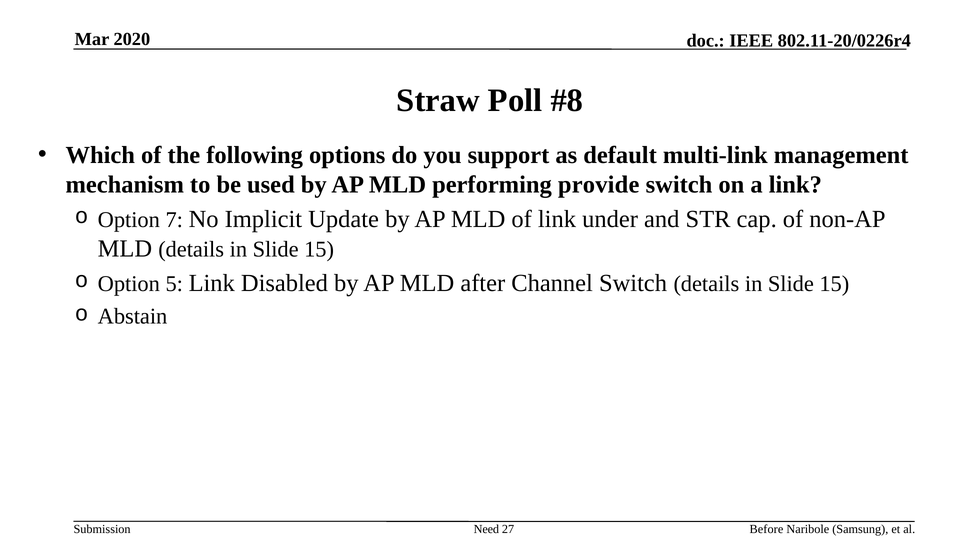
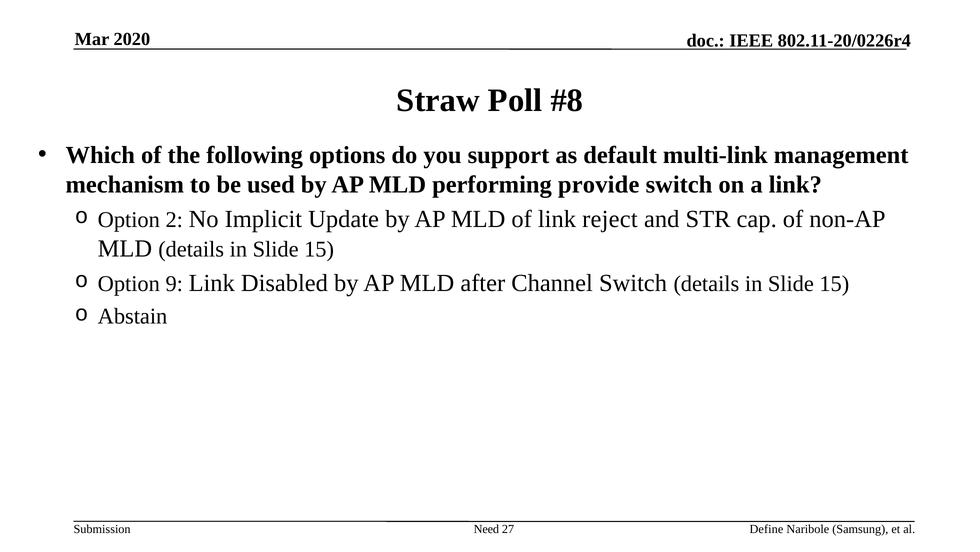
7: 7 -> 2 (174, 219)
under: under -> reject (610, 219)
5: 5 -> 9 (174, 283)
Before: Before -> Define (766, 529)
